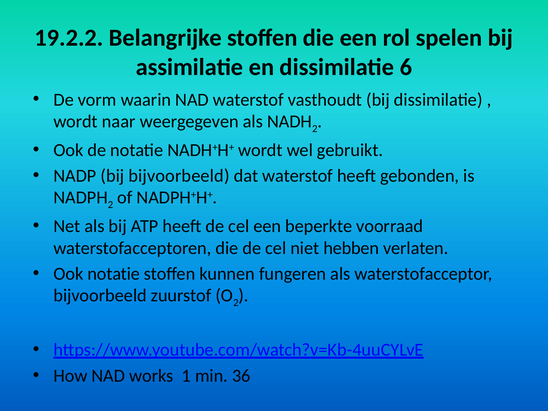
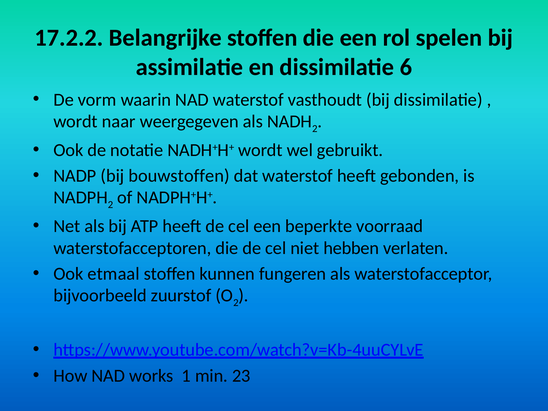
19.2.2: 19.2.2 -> 17.2.2 (69, 38)
bij bijvoorbeeld: bijvoorbeeld -> bouwstoffen (179, 176)
Ook notatie: notatie -> etmaal (114, 274)
36: 36 -> 23 (241, 376)
